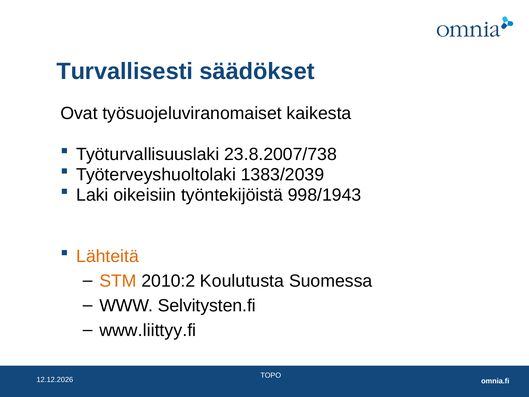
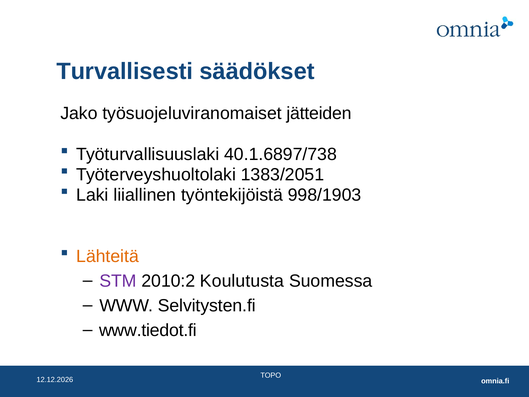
Ovat: Ovat -> Jako (79, 113)
kaikesta: kaikesta -> jätteiden (319, 113)
23.8.2007/738: 23.8.2007/738 -> 40.1.6897/738 (281, 154)
1383/2039: 1383/2039 -> 1383/2051 (283, 175)
oikeisiin: oikeisiin -> liiallinen (145, 195)
998/1943: 998/1943 -> 998/1903 (325, 195)
STM colour: orange -> purple (118, 281)
www.liittyy.fi: www.liittyy.fi -> www.tiedot.fi (148, 330)
